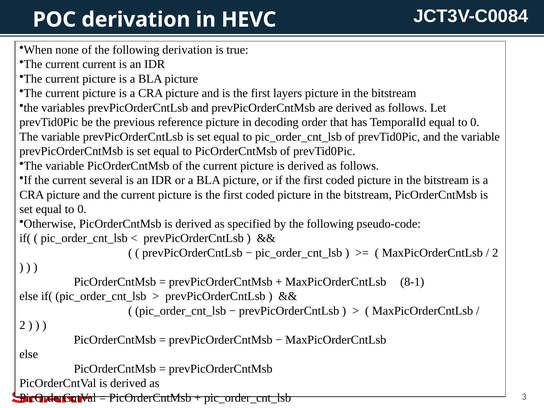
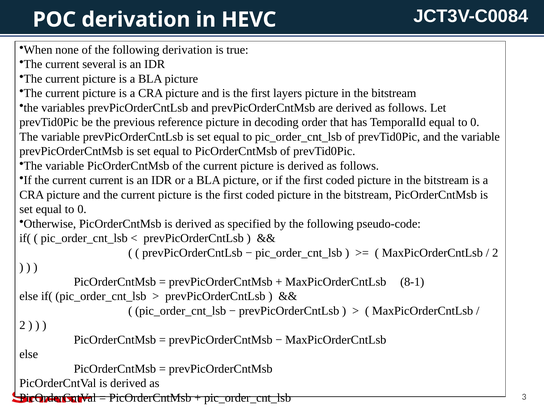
current current: current -> several (99, 64)
current several: several -> current (106, 180)
